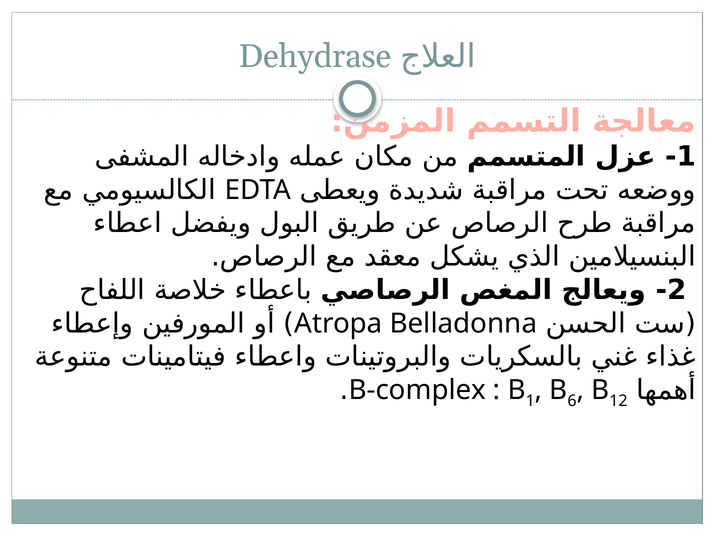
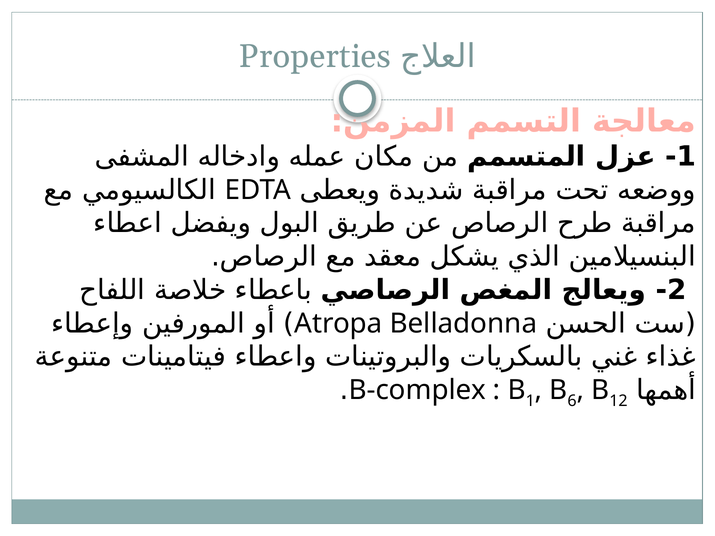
Dehydrase: Dehydrase -> Properties (315, 56)
